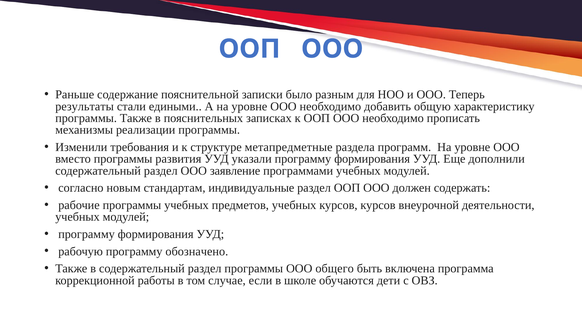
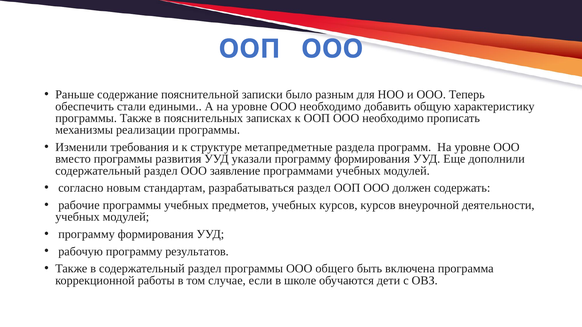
результаты: результаты -> обеспечить (85, 107)
индивидуальные: индивидуальные -> разрабатываться (251, 188)
обозначено: обозначено -> результатов (197, 252)
